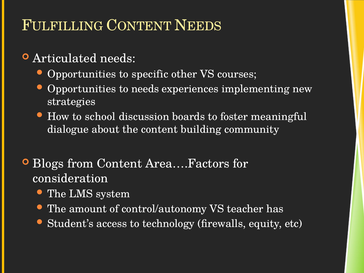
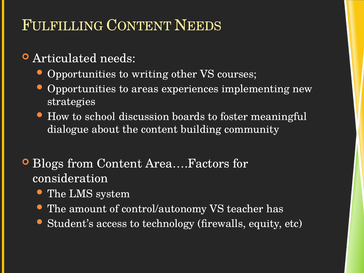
specific: specific -> writing (150, 74)
to needs: needs -> areas (145, 89)
